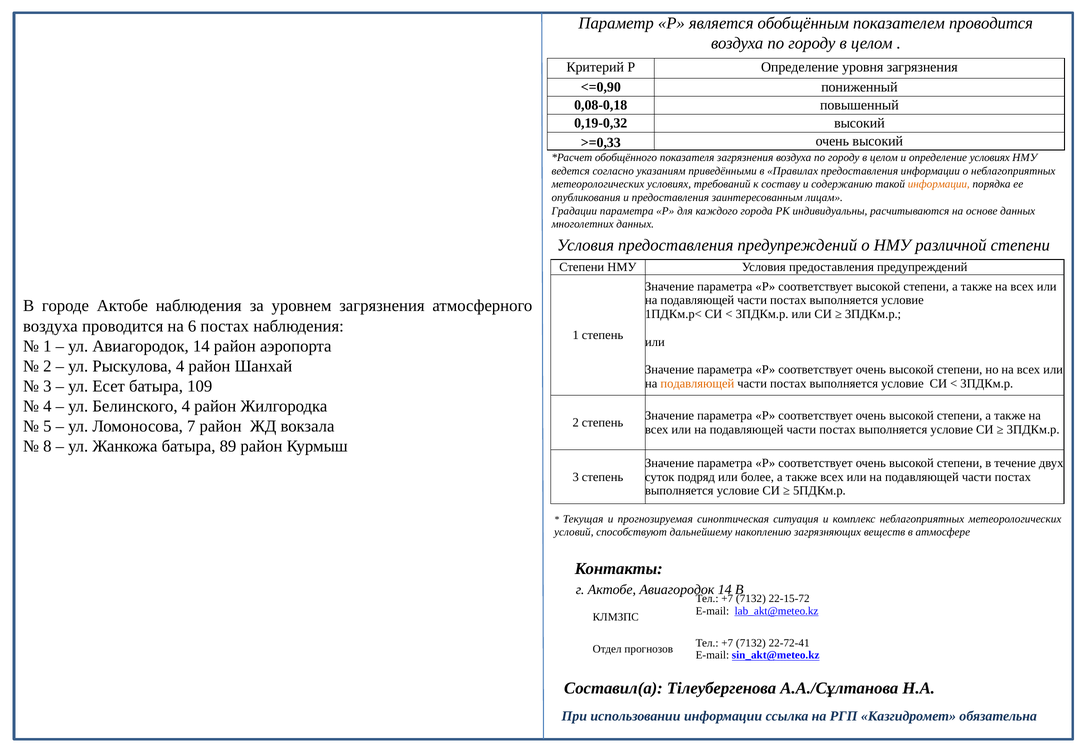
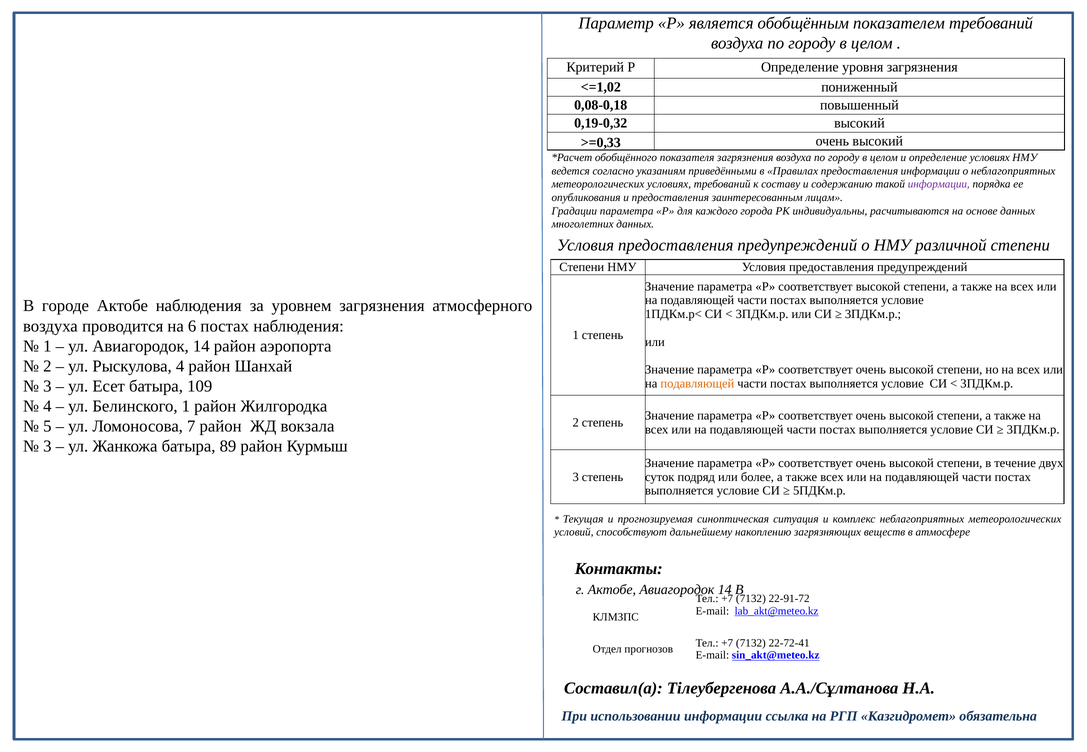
показателем проводится: проводится -> требований (991, 23)
<=0,90: <=0,90 -> <=1,02 (601, 87)
информации colour: orange -> purple (939, 184)
Белинского 4: 4 -> 1 (186, 407)
8: 8 -> 3 (47, 447)
22-15-72: 22-15-72 -> 22-91-72 (789, 599)
